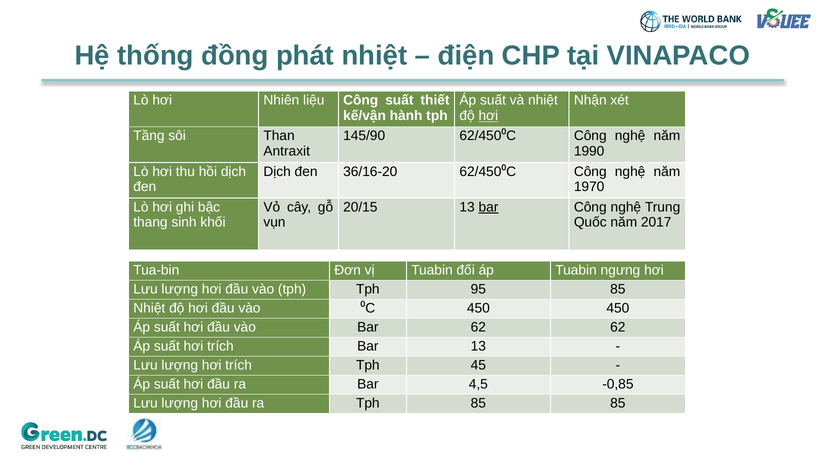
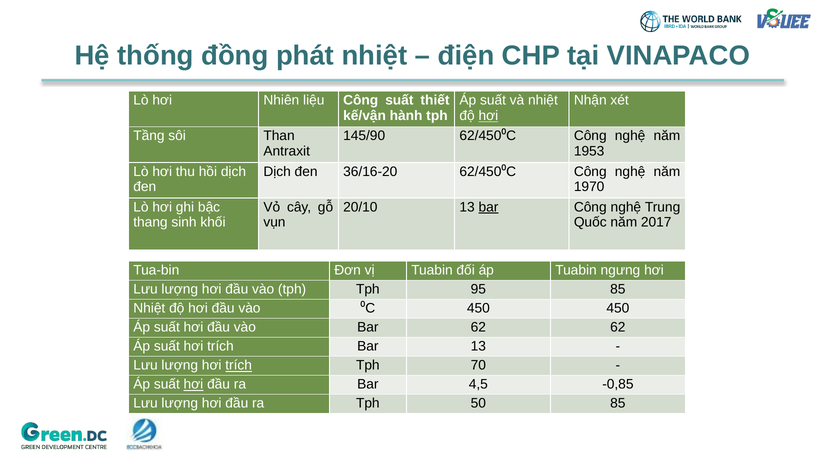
1990: 1990 -> 1953 (589, 151)
20/15: 20/15 -> 20/10 (360, 207)
trích underline: none -> present (239, 366)
45: 45 -> 70 (478, 366)
hơi underline: none -> present (193, 385)
Tph 85: 85 -> 50 (478, 404)
